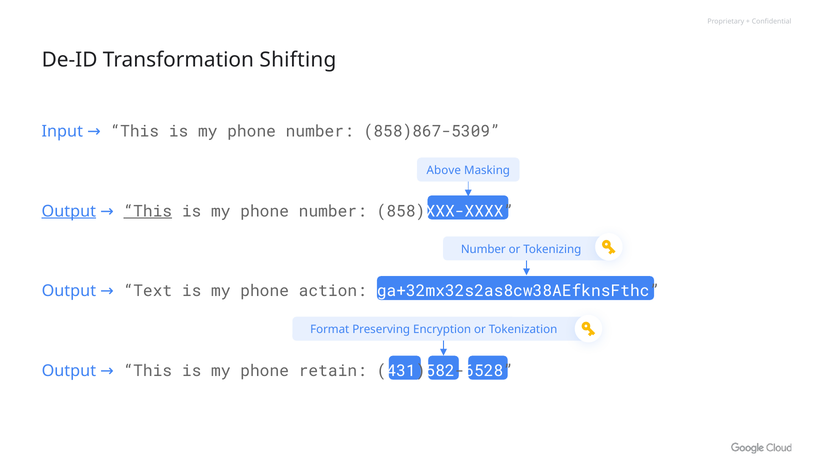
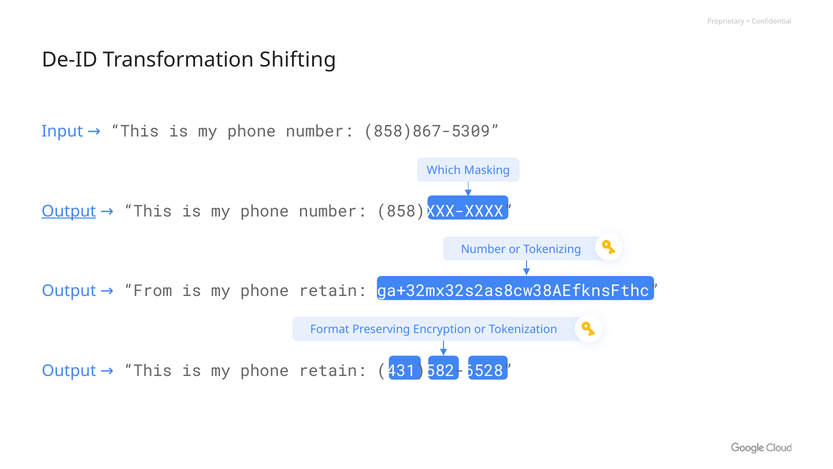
Above: Above -> Which (444, 170)
This underline: present -> none (148, 211)
Text: Text -> From (148, 291)
action: action -> retain (333, 291)
